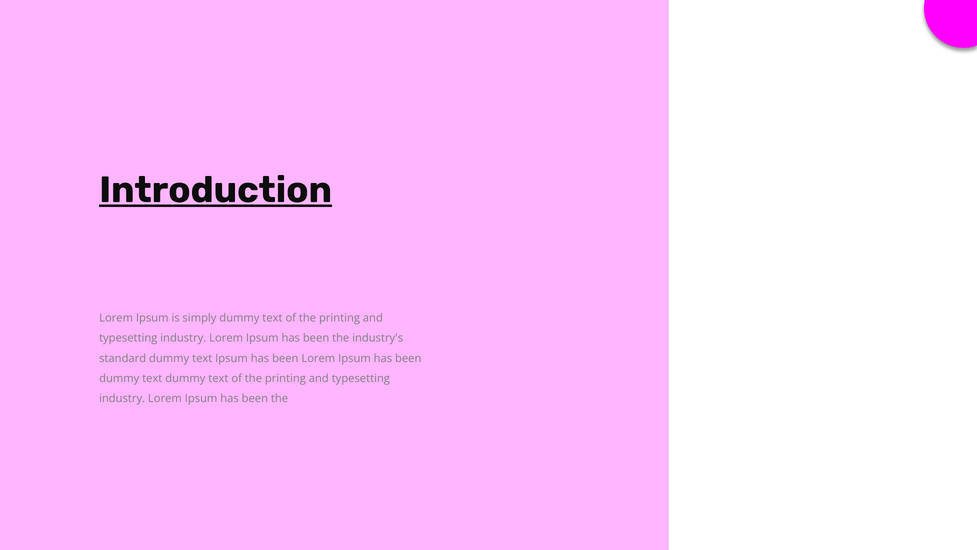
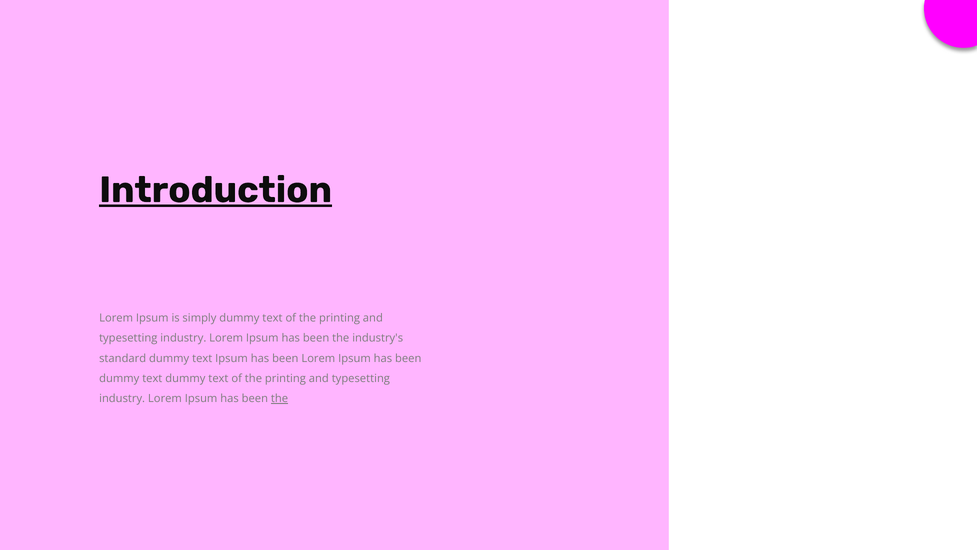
the underline: none -> present (280, 398)
